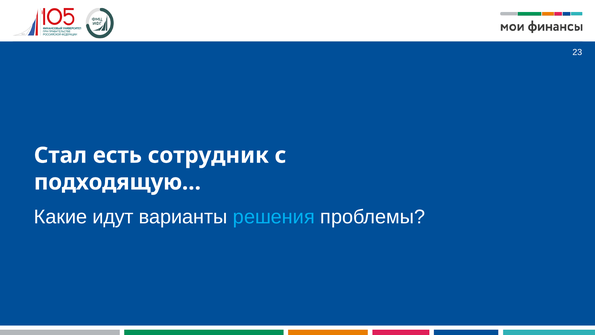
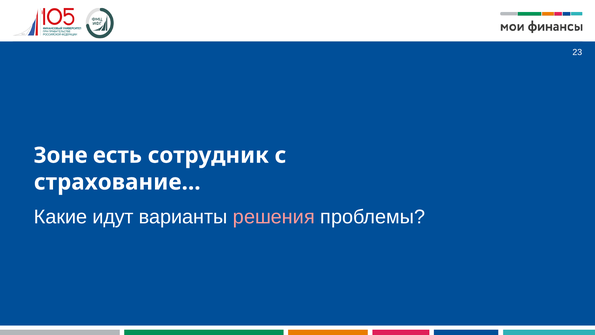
Стал: Стал -> Зоне (61, 155)
подходящую…: подходящую… -> страхование… (117, 182)
решения colour: light blue -> pink (274, 217)
